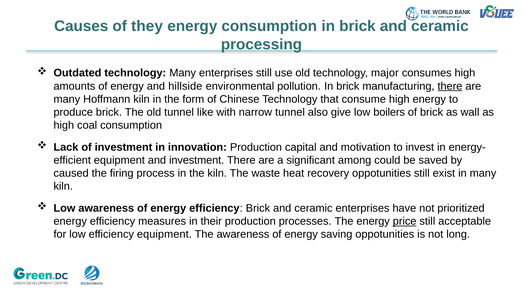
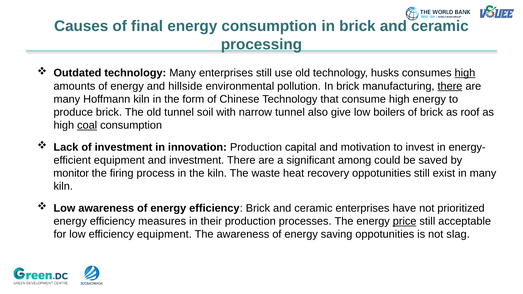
they: they -> final (147, 26)
major: major -> husks (385, 73)
high underline: none -> present (465, 73)
like: like -> soil (205, 112)
wall: wall -> roof (470, 112)
coal underline: none -> present (87, 125)
caused: caused -> monitor (71, 173)
long: long -> slag (458, 234)
